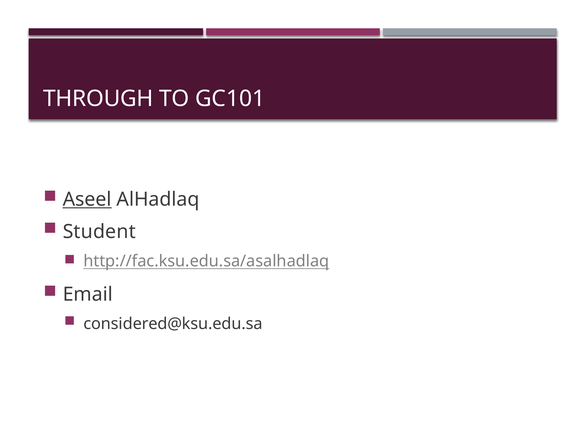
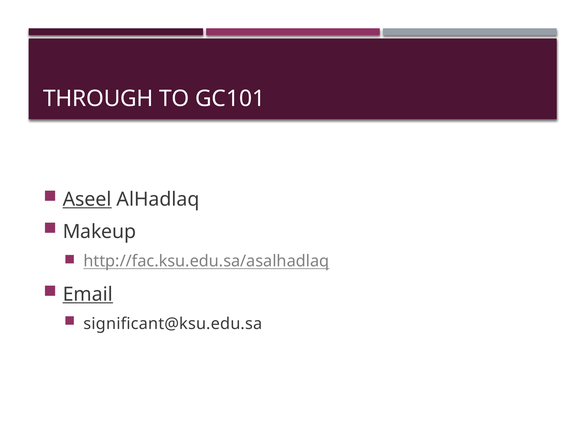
Student: Student -> Makeup (99, 231)
Email underline: none -> present (88, 294)
considered@ksu.edu.sa: considered@ksu.edu.sa -> significant@ksu.edu.sa (173, 324)
